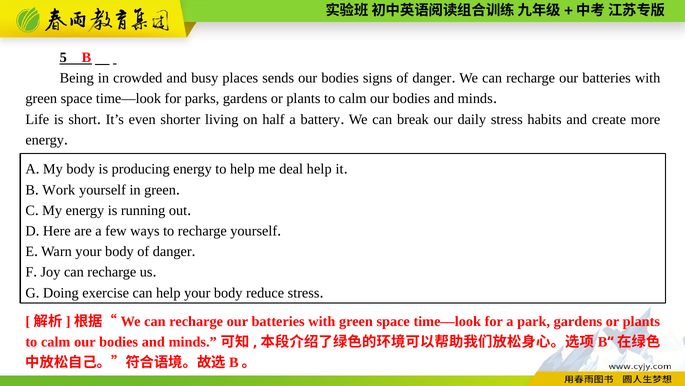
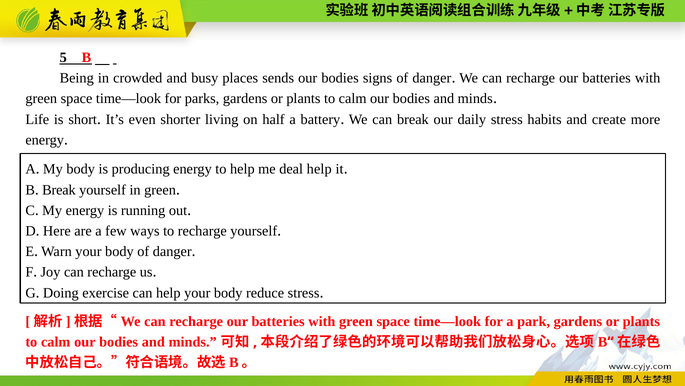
Work: Work -> Break (59, 190)
